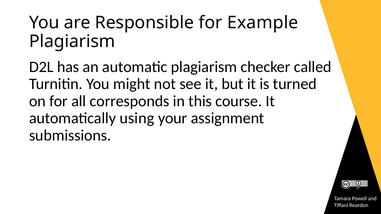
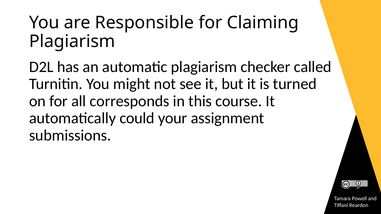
Example: Example -> Claiming (263, 23)
using: using -> could (137, 118)
